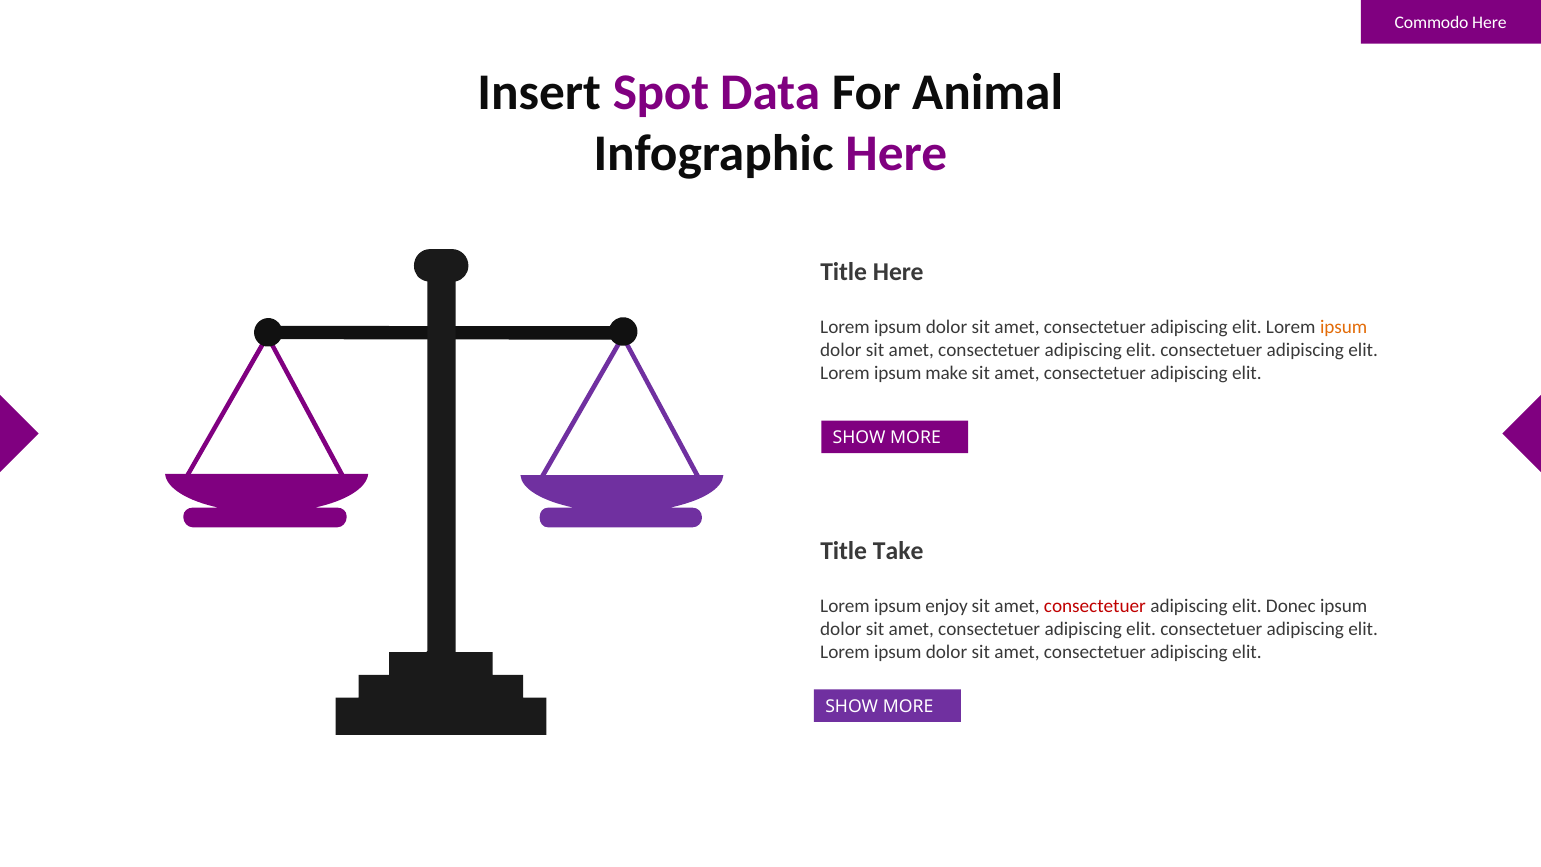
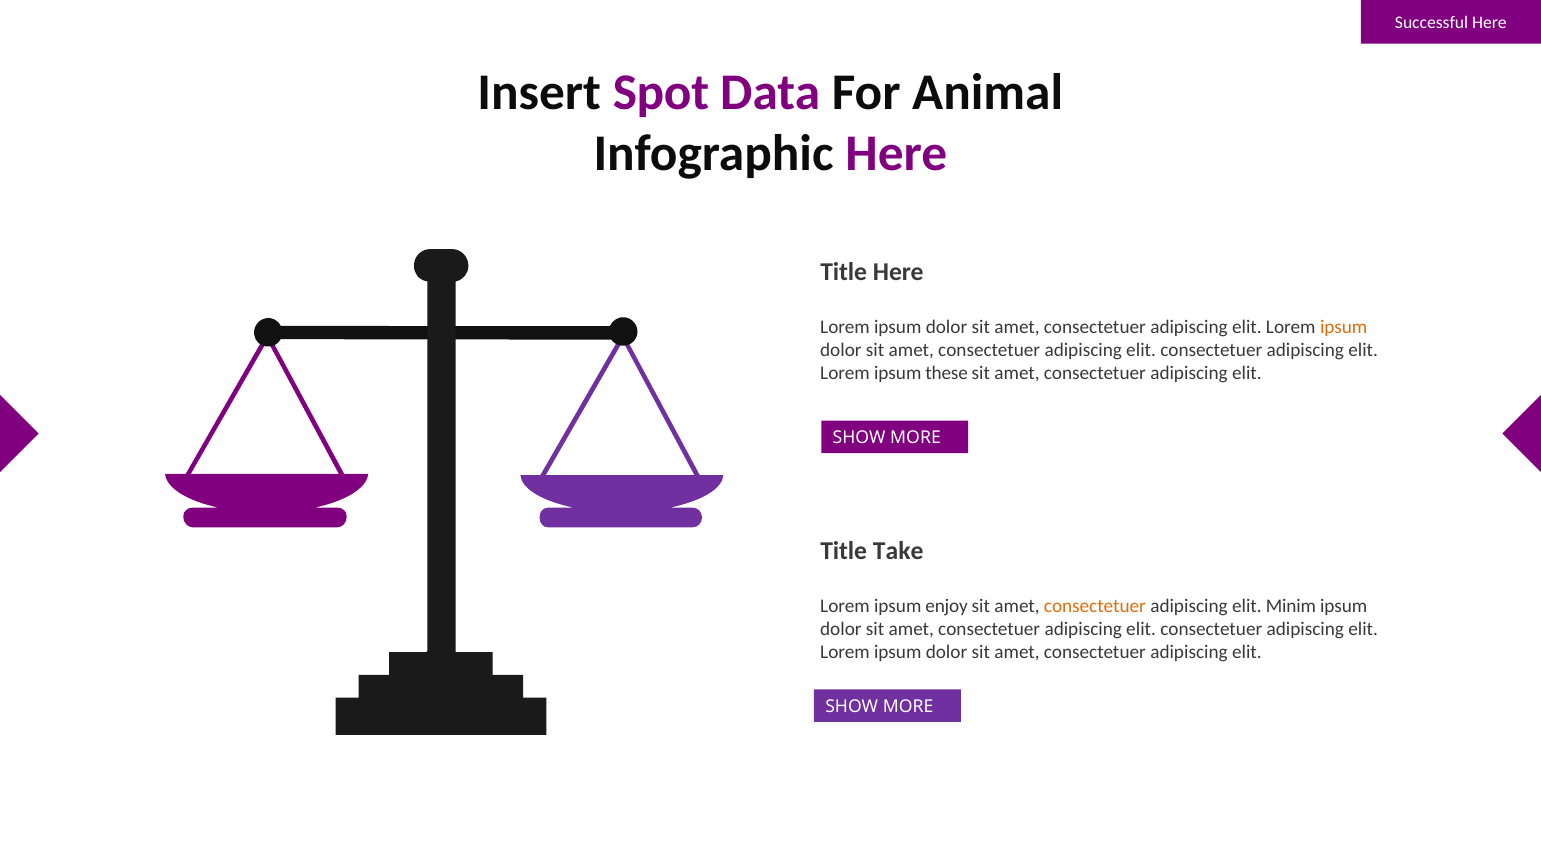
Commodo: Commodo -> Successful (1432, 23)
make: make -> these (947, 373)
consectetuer colour: red -> orange (1095, 606)
Donec: Donec -> Minim (1291, 606)
